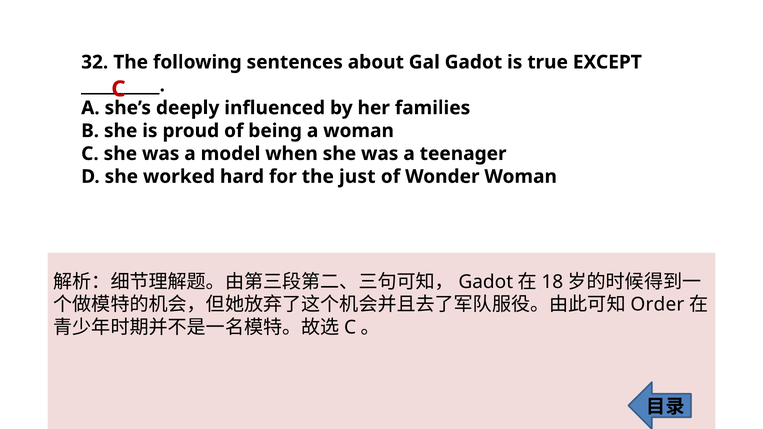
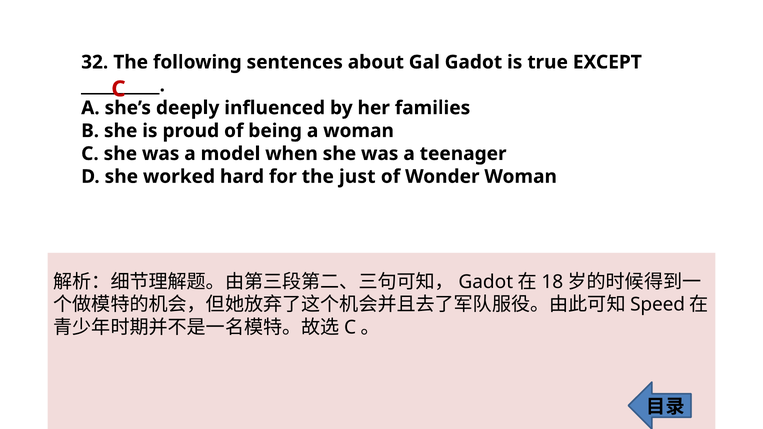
Order: Order -> Speed (658, 305)
